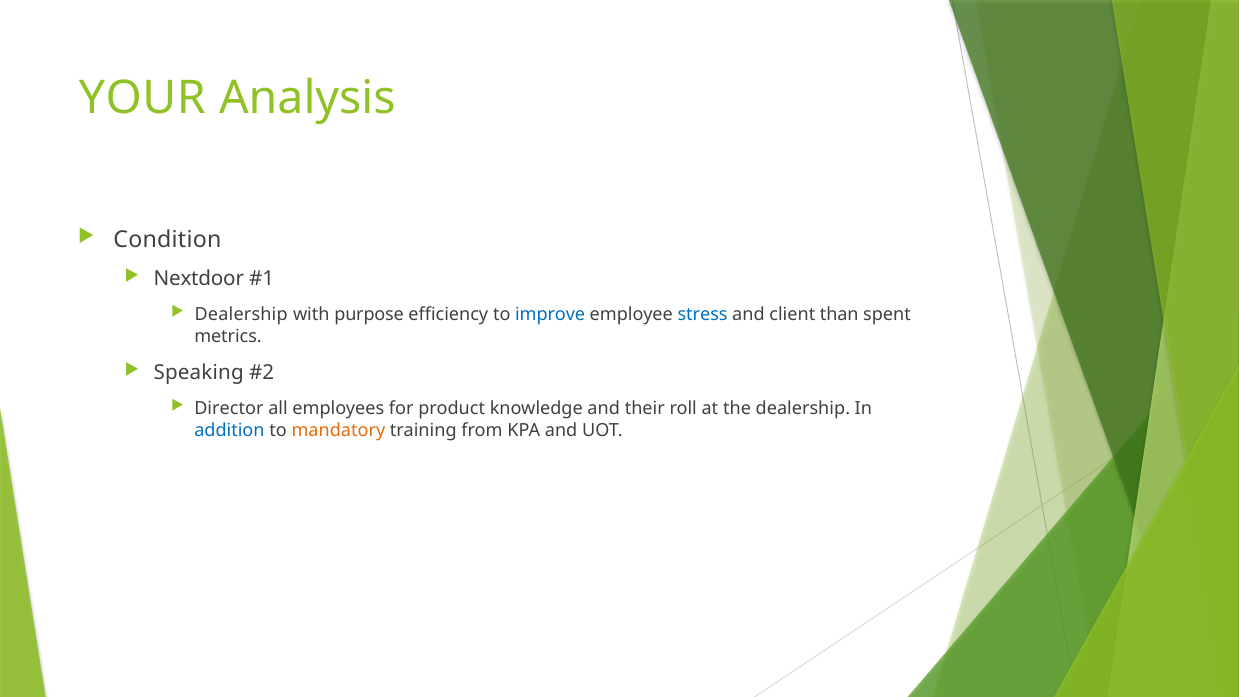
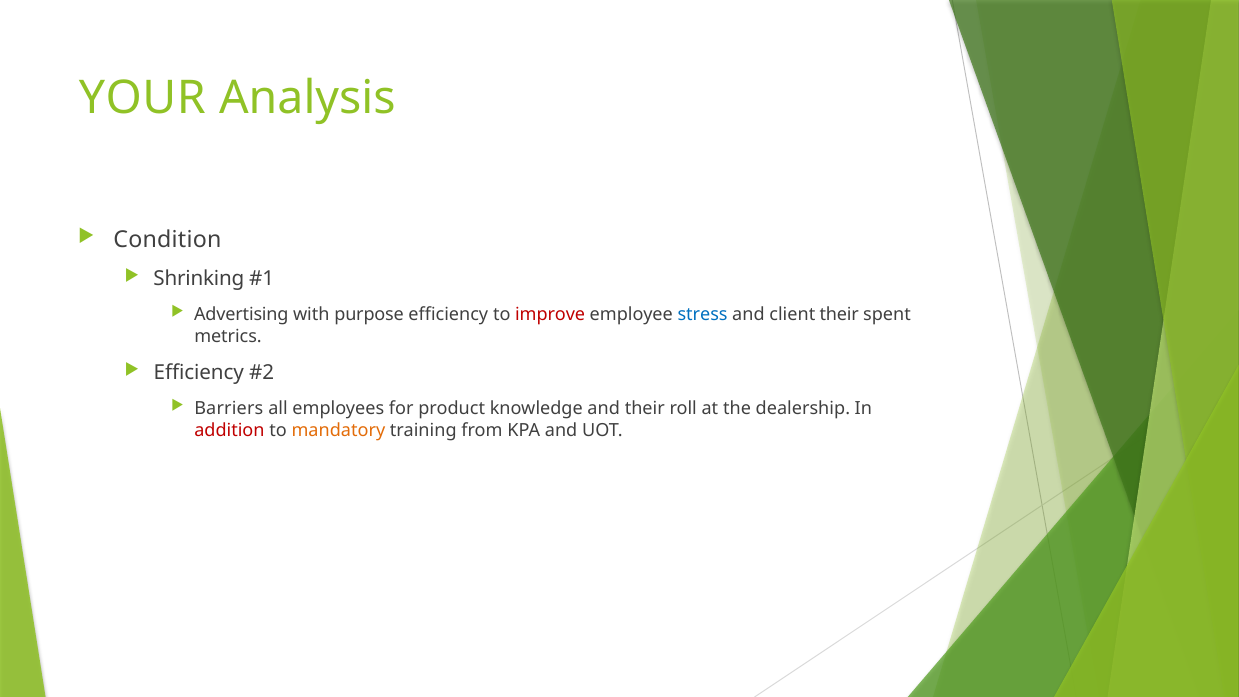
Nextdoor: Nextdoor -> Shrinking (199, 279)
Dealership: Dealership -> Advertising (241, 315)
improve colour: blue -> red (550, 315)
client than: than -> their (839, 315)
Speaking: Speaking -> Efficiency (199, 373)
Director: Director -> Barriers (229, 409)
addition colour: blue -> red (229, 431)
